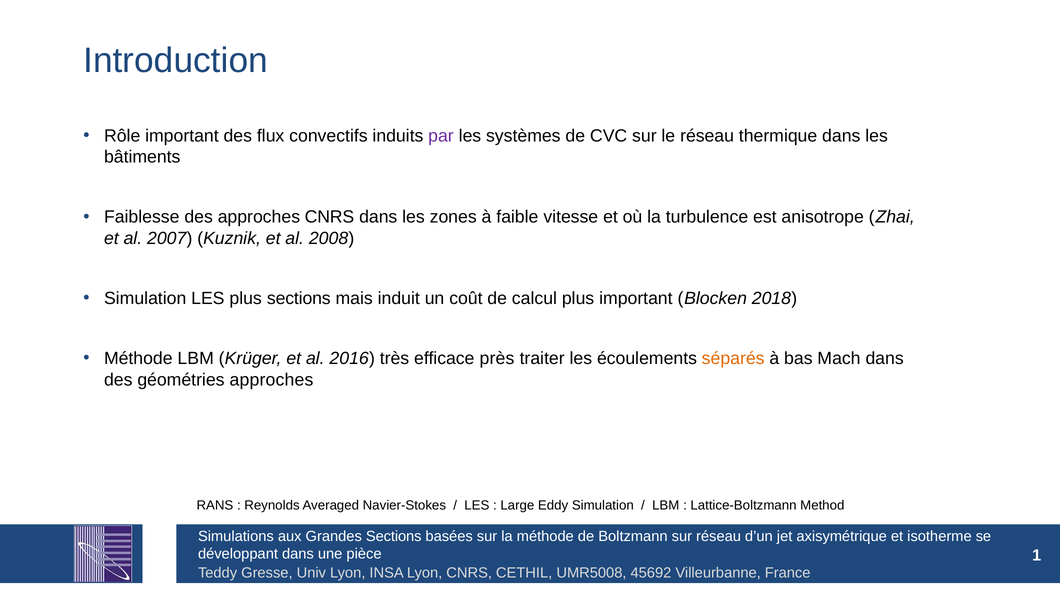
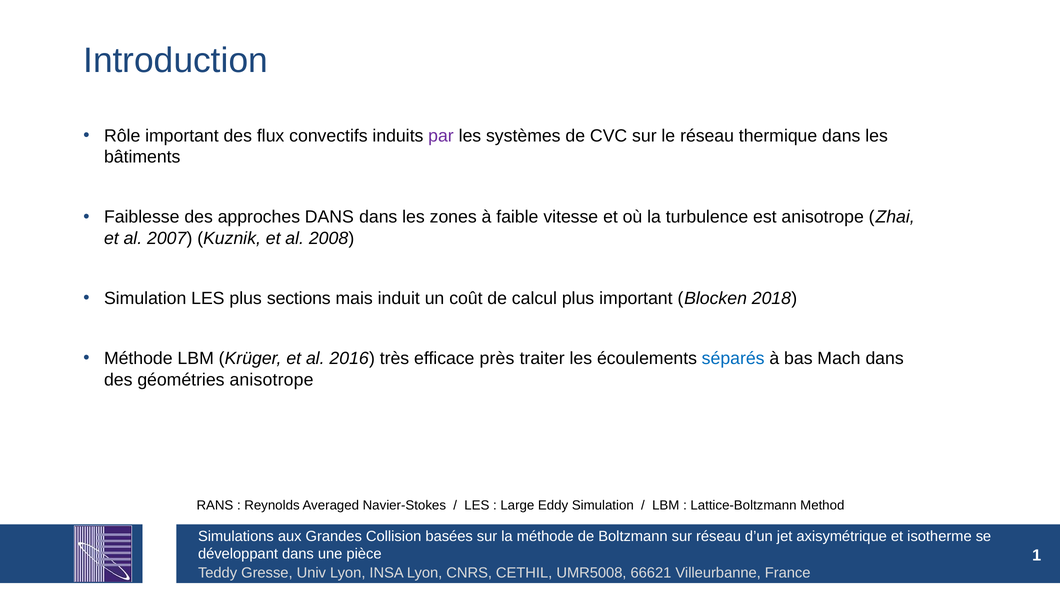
approches CNRS: CNRS -> DANS (329, 217)
séparés colour: orange -> blue (733, 359)
géométries approches: approches -> anisotrope (272, 380)
Grandes Sections: Sections -> Collision (394, 537)
45692: 45692 -> 66621 (651, 573)
